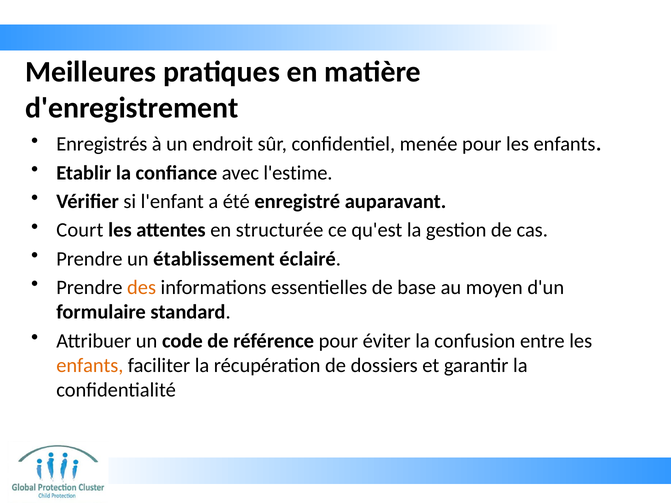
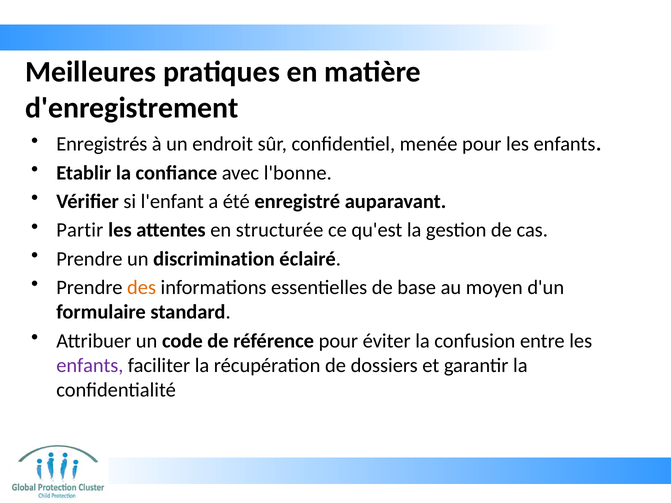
l'estime: l'estime -> l'bonne (298, 173)
Court: Court -> Partir (80, 230)
établissement: établissement -> discrimination (214, 259)
enfants colour: orange -> purple (90, 366)
